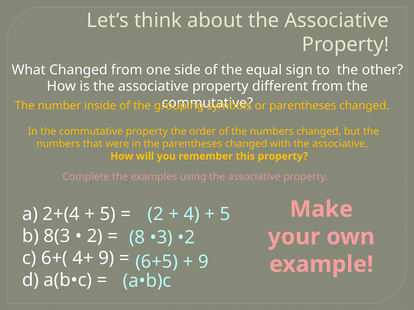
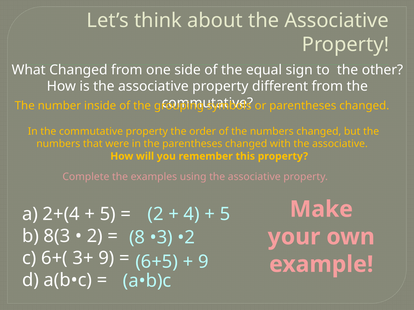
4+: 4+ -> 3+ (83, 259)
